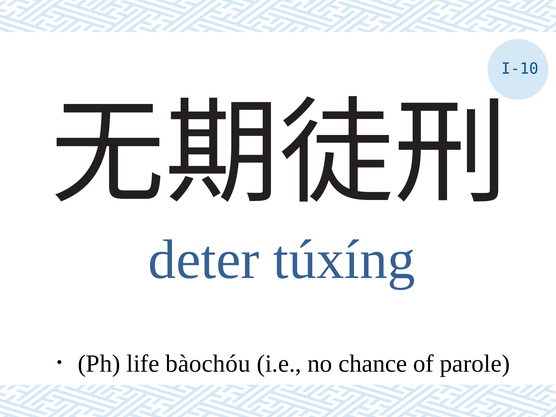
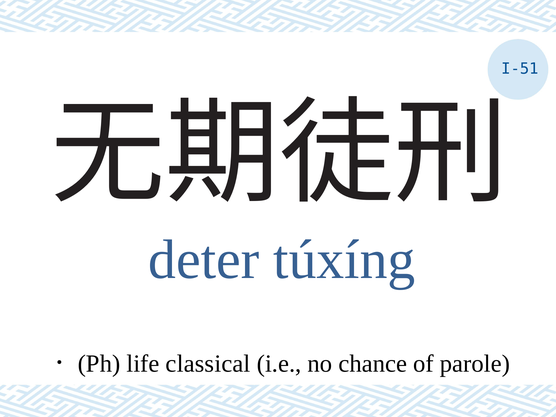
I-10: I-10 -> I-51 (520, 69)
bàochóu: bàochóu -> classical (208, 364)
